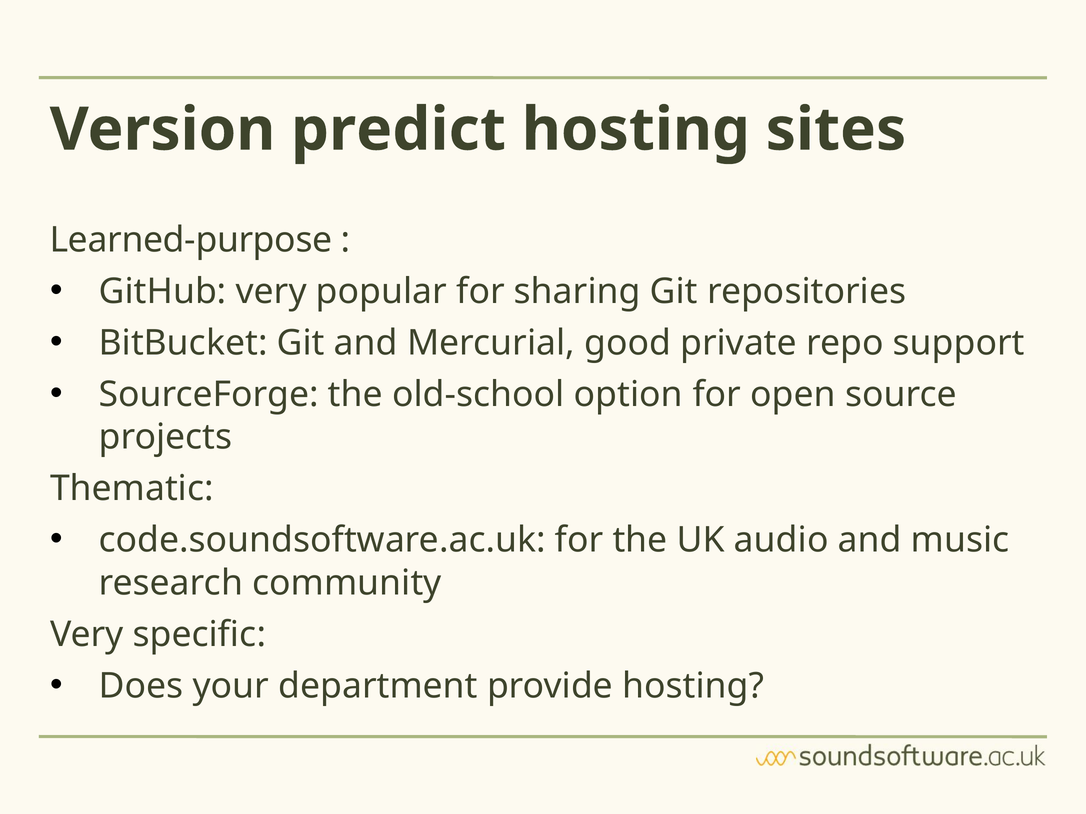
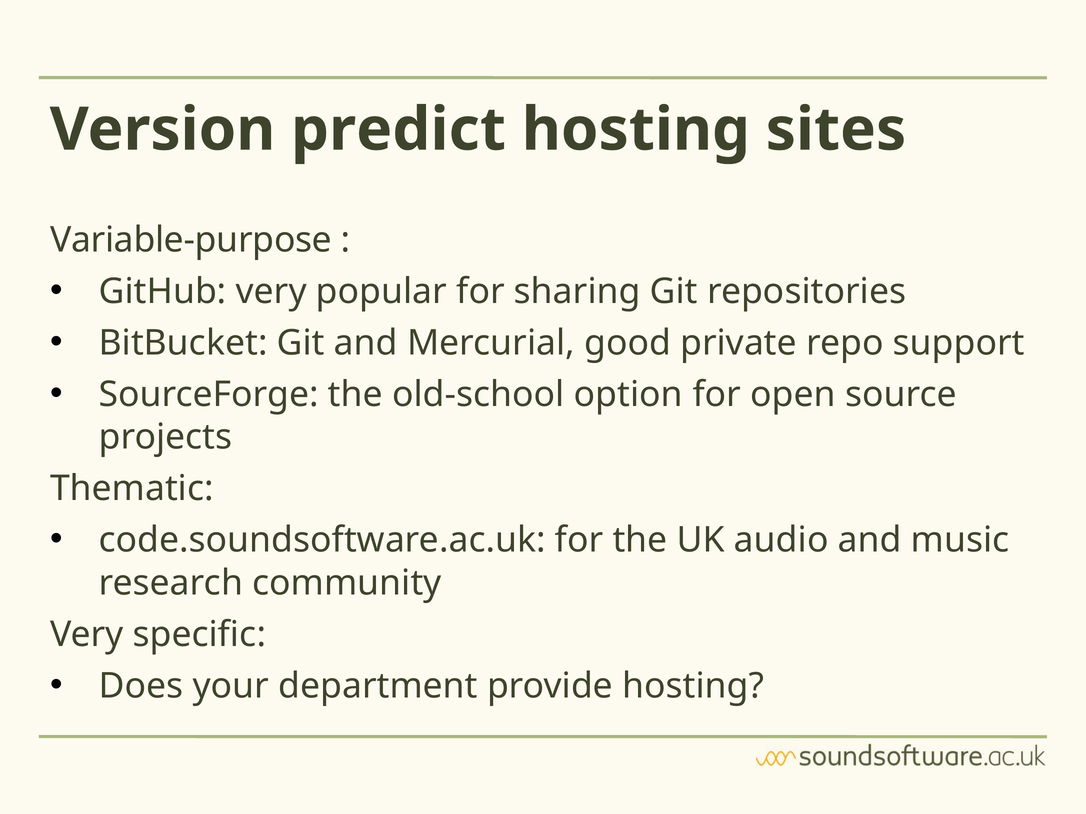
Learned-purpose: Learned-purpose -> Variable-purpose (191, 240)
